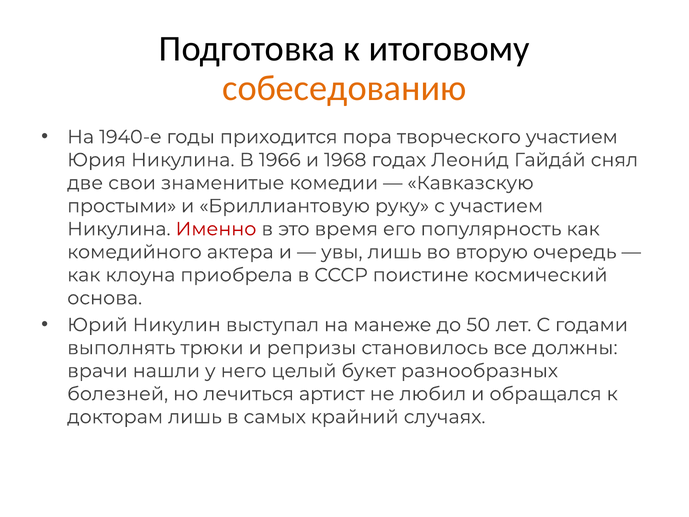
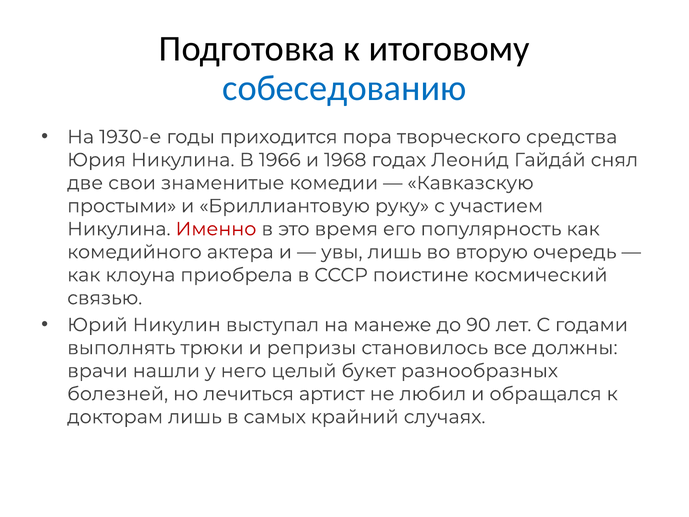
собеседованию colour: orange -> blue (344, 88)
1940-е: 1940-е -> 1930-е (130, 137)
творческого участием: участием -> средства (572, 137)
основа: основа -> связью (105, 298)
50: 50 -> 90 (478, 325)
